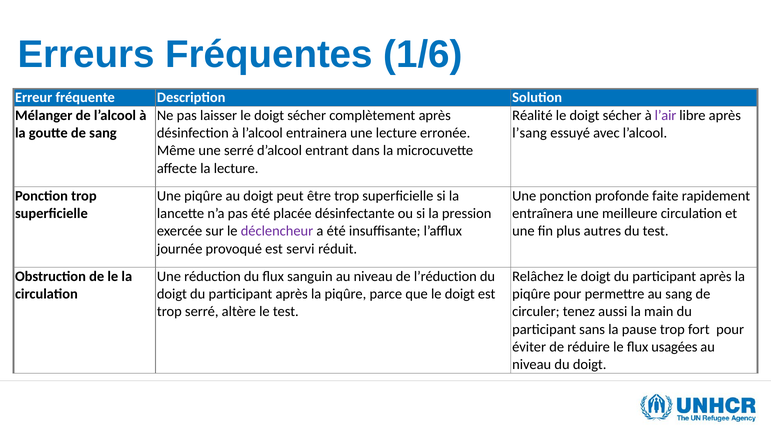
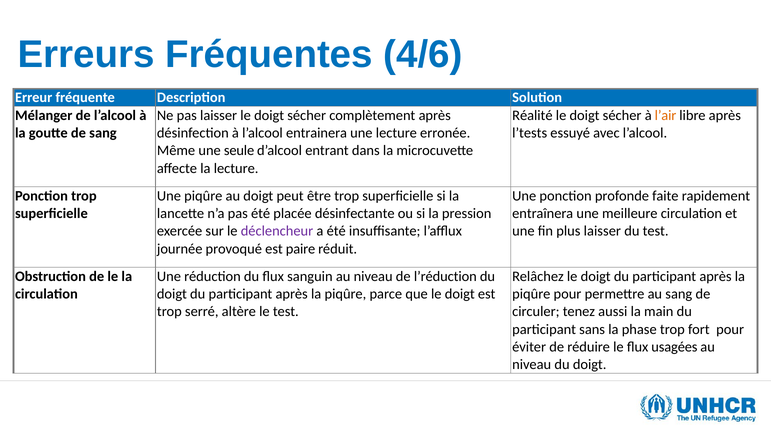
1/6: 1/6 -> 4/6 (423, 55)
l’air colour: purple -> orange (666, 115)
l’sang: l’sang -> l’tests (530, 133)
une serré: serré -> seule (239, 151)
plus autres: autres -> laisser (602, 231)
servi: servi -> paire (301, 249)
pause: pause -> phase (639, 329)
